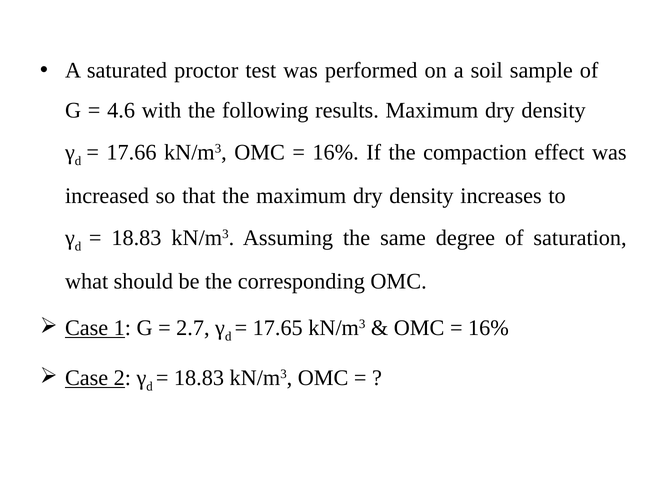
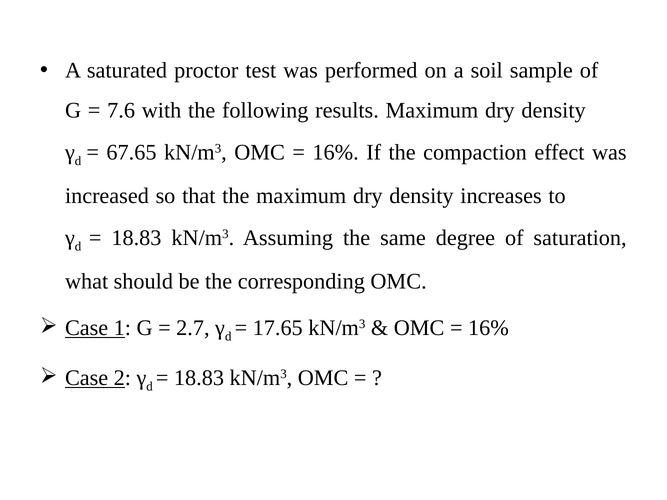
4.6: 4.6 -> 7.6 (121, 111)
17.66: 17.66 -> 67.65 (132, 152)
